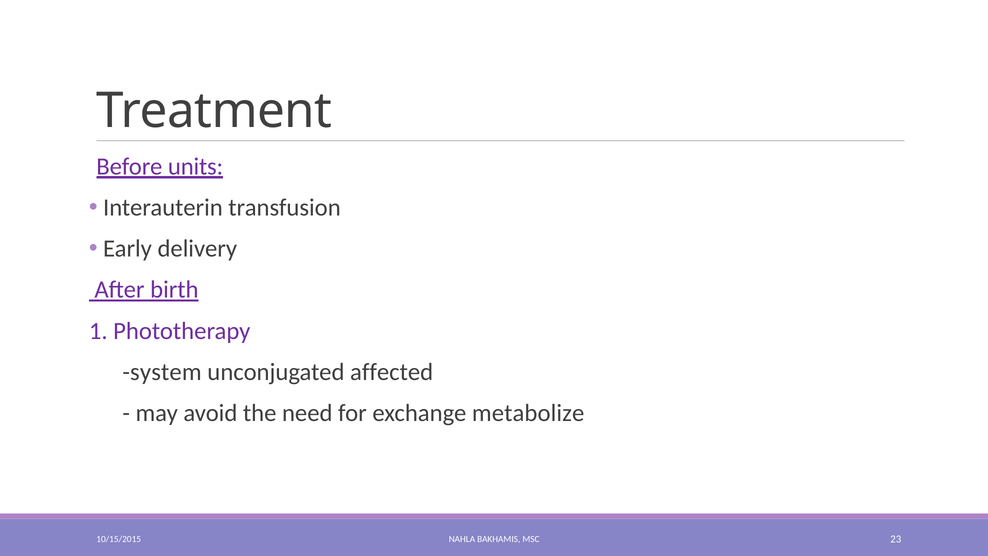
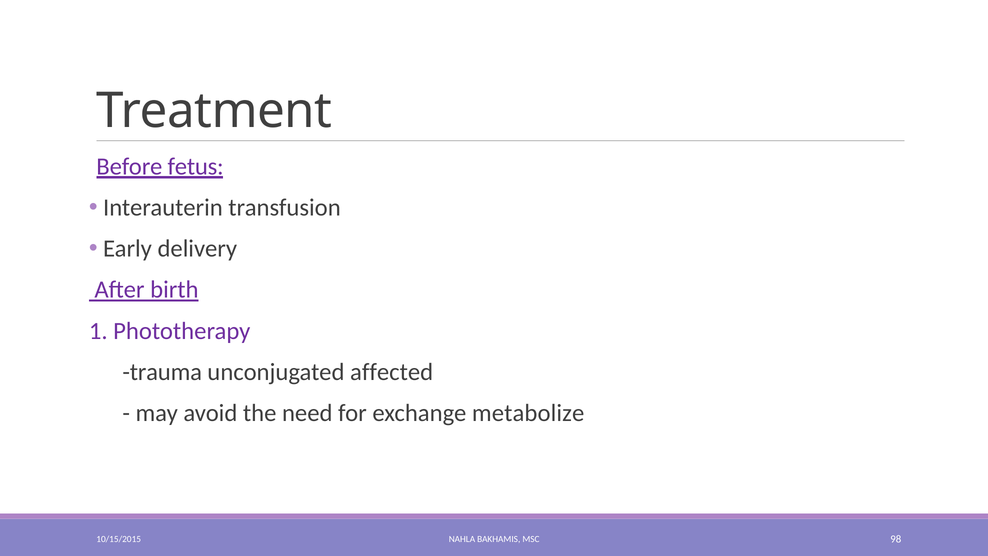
units: units -> fetus (196, 166)
system: system -> trauma (162, 372)
23: 23 -> 98 (896, 539)
